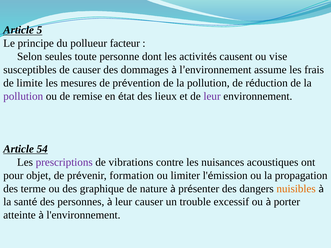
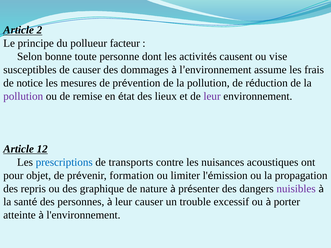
5: 5 -> 2 (39, 30)
seules: seules -> bonne (58, 57)
limite: limite -> notice (30, 83)
54: 54 -> 12 (42, 149)
prescriptions colour: purple -> blue (64, 162)
vibrations: vibrations -> transports (131, 162)
terme: terme -> repris (33, 189)
nuisibles colour: orange -> purple (296, 189)
